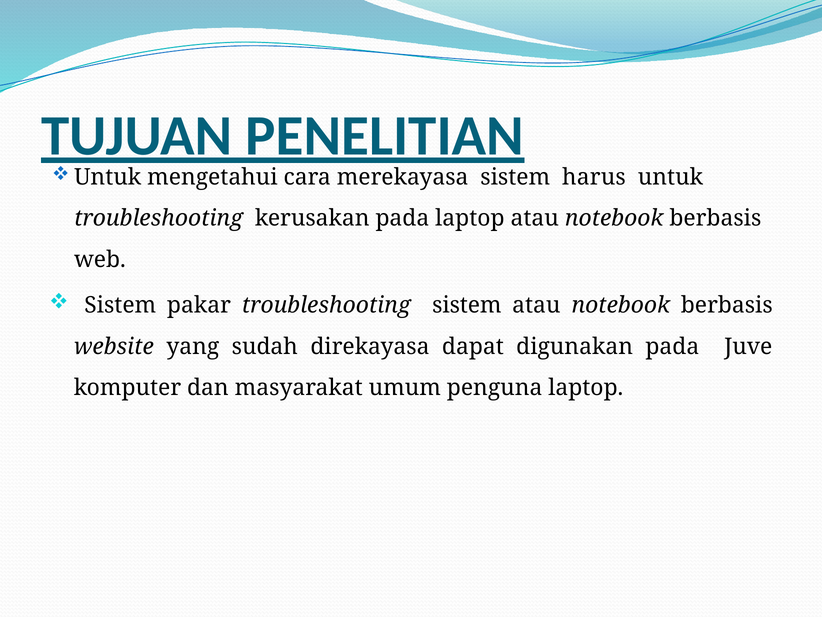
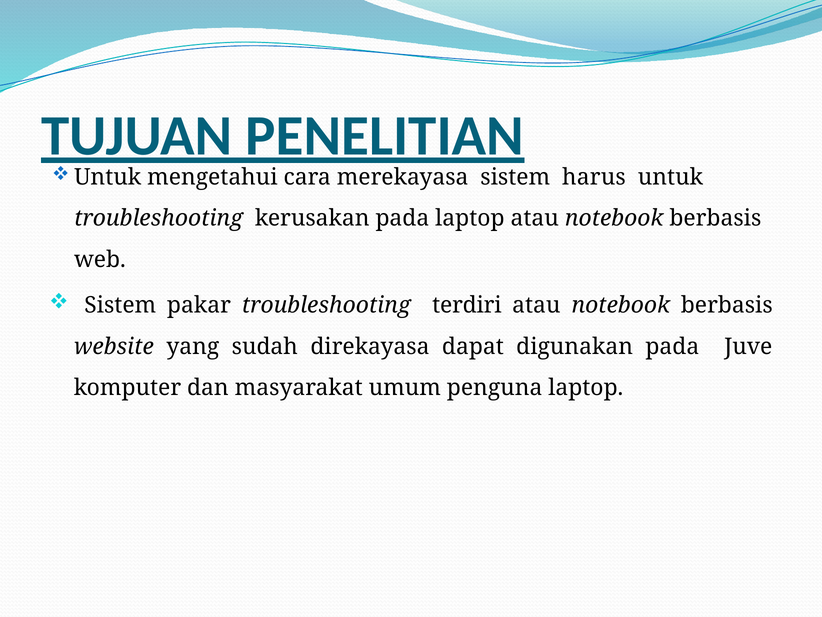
troubleshooting sistem: sistem -> terdiri (467, 305)
